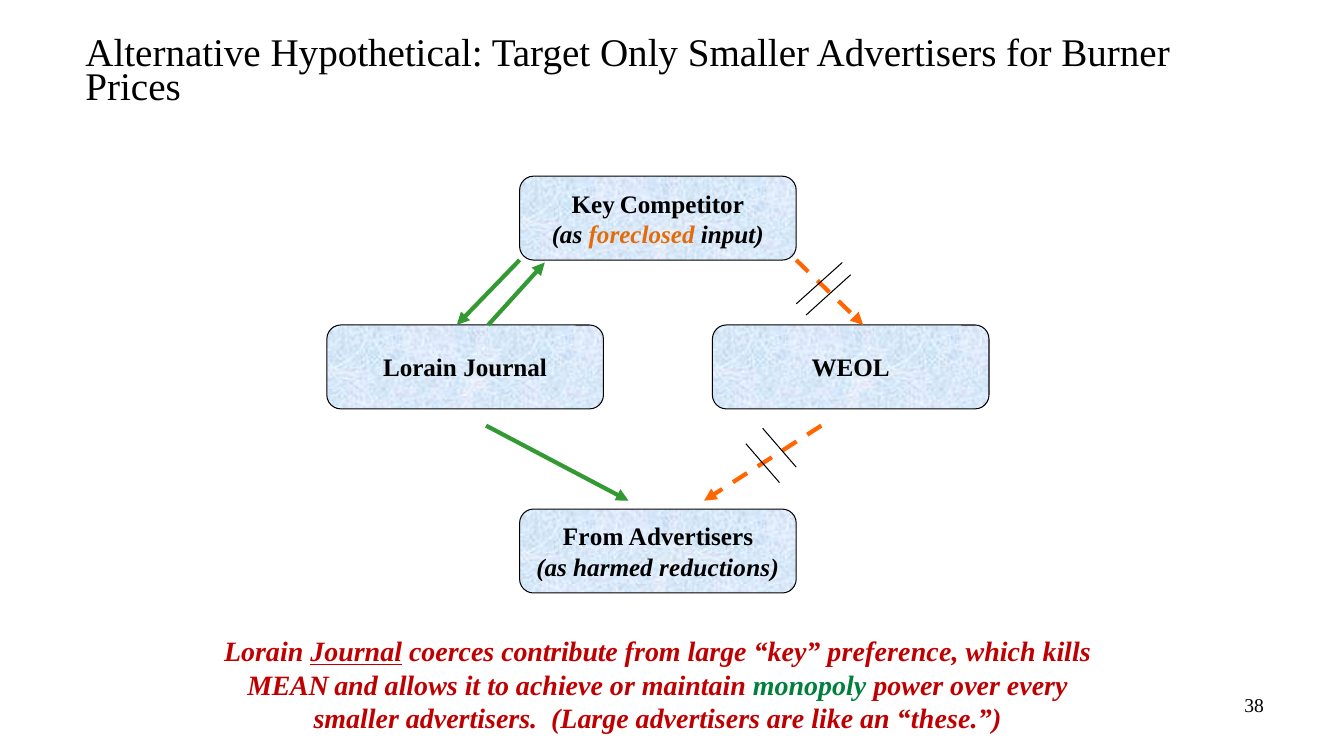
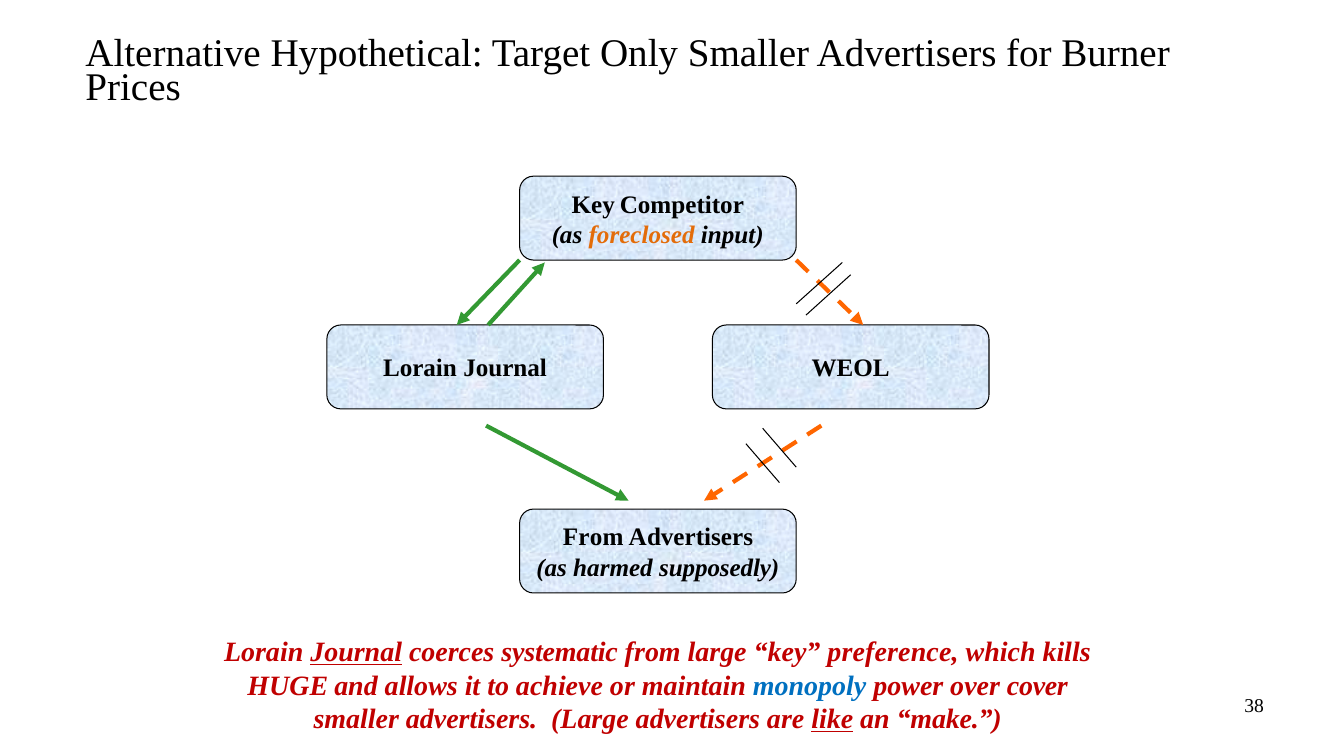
reductions: reductions -> supposedly (719, 567)
contribute: contribute -> systematic (560, 652)
MEAN: MEAN -> HUGE (288, 685)
monopoly colour: green -> blue (810, 685)
every: every -> cover (1037, 685)
like underline: none -> present (832, 719)
these: these -> make (949, 719)
